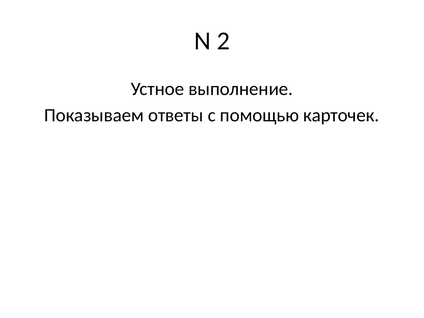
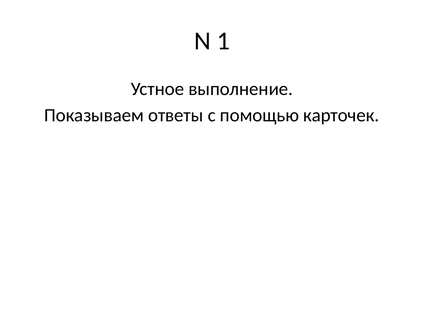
2: 2 -> 1 (223, 41)
